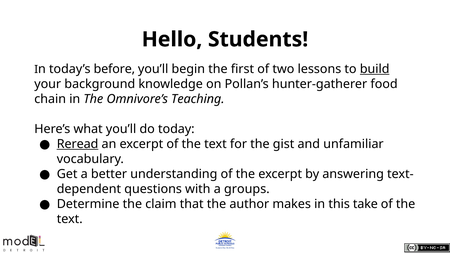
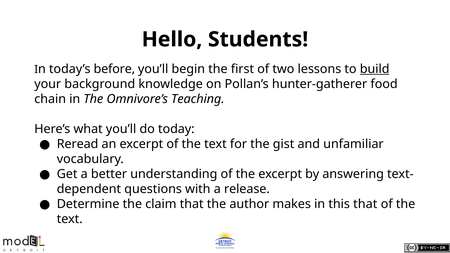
Reread underline: present -> none (78, 144)
groups: groups -> release (247, 189)
this take: take -> that (365, 204)
